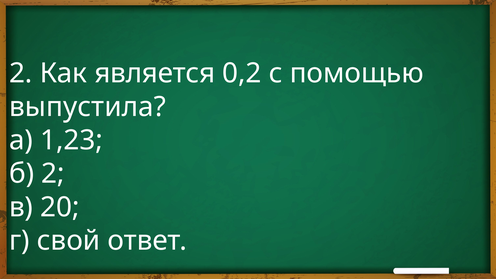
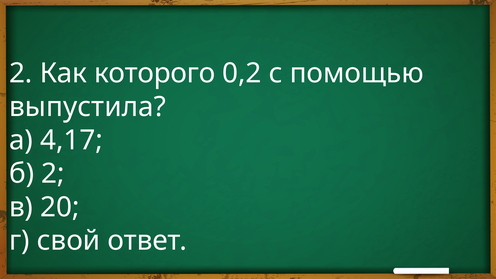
является: является -> которого (155, 73)
1,23: 1,23 -> 4,17 (72, 140)
